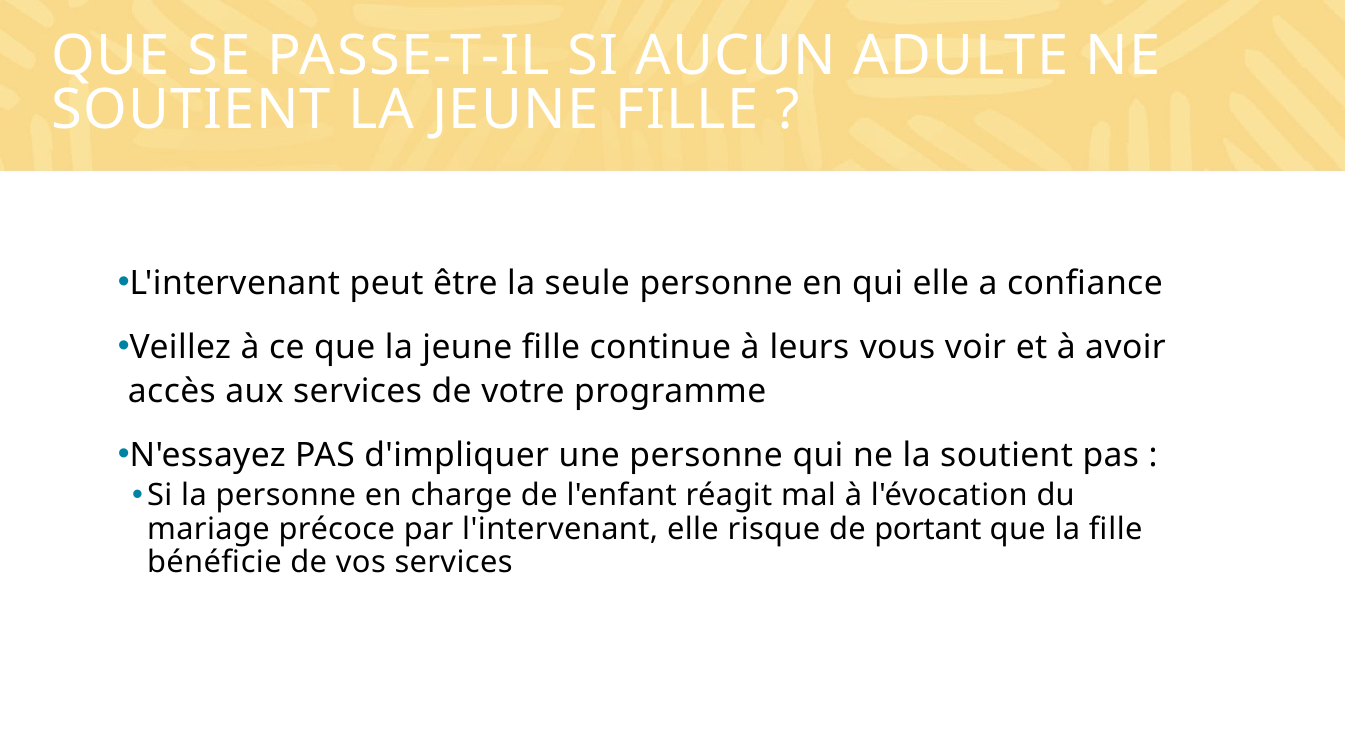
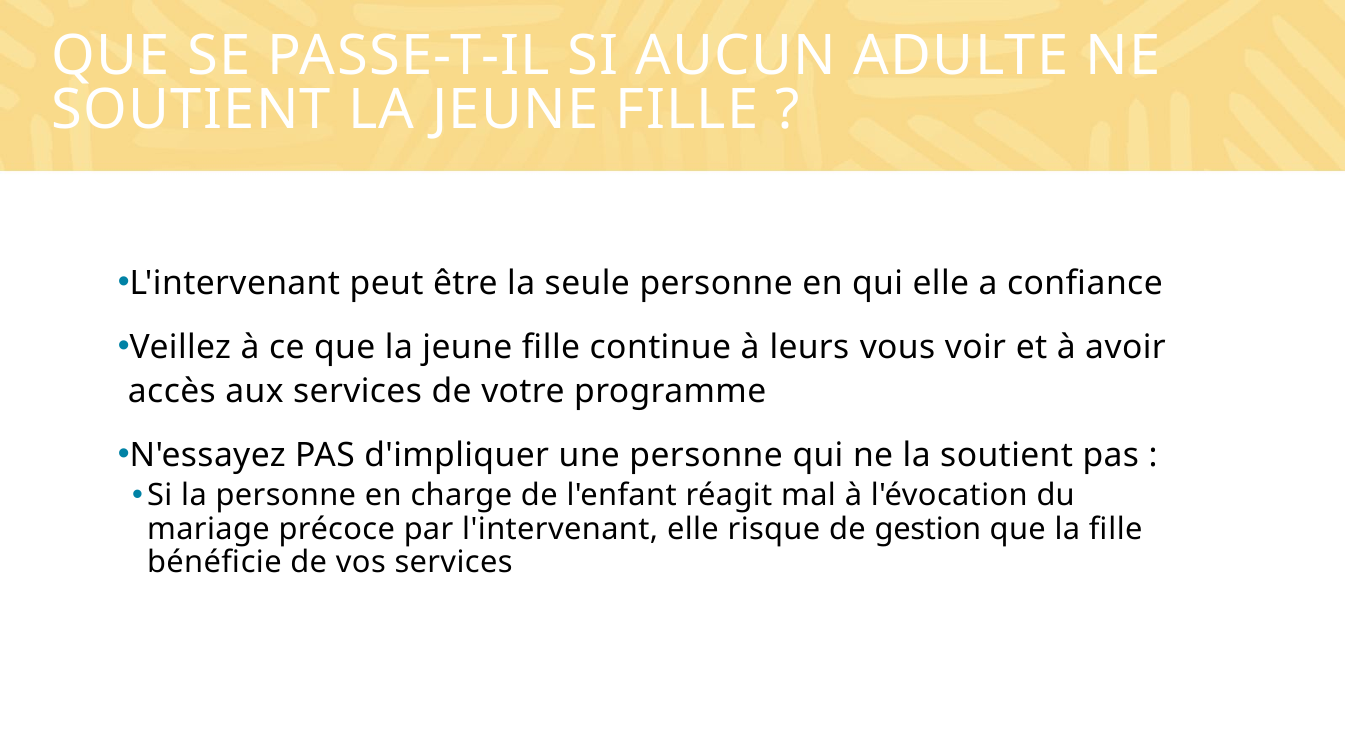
portant: portant -> gestion (928, 529)
